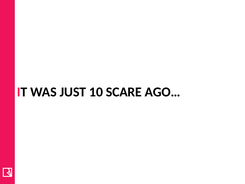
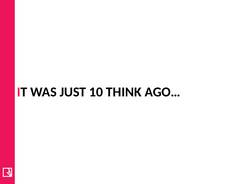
SCARE: SCARE -> THINK (124, 92)
